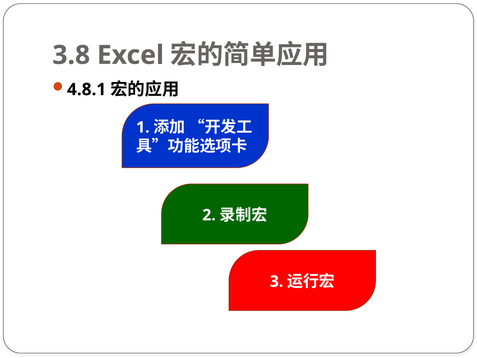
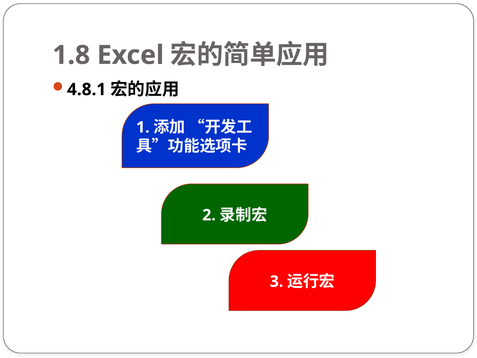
3.8: 3.8 -> 1.8 (71, 55)
